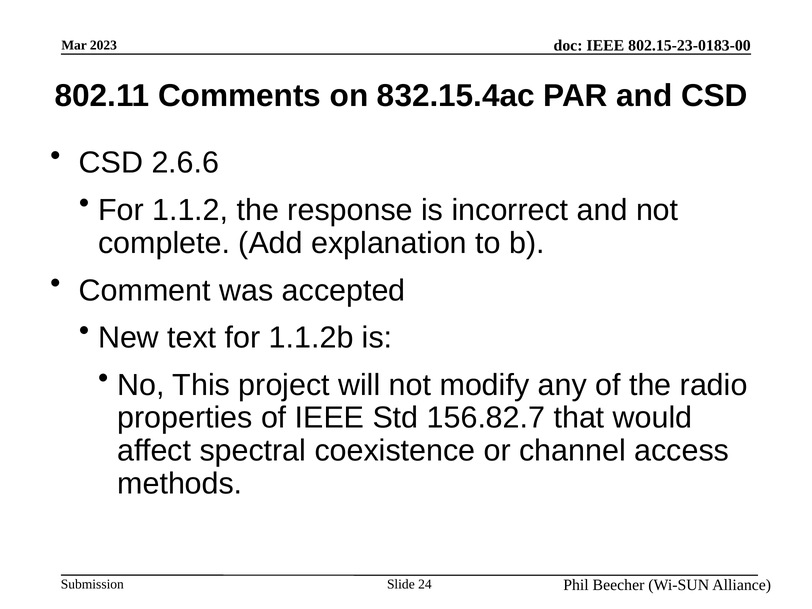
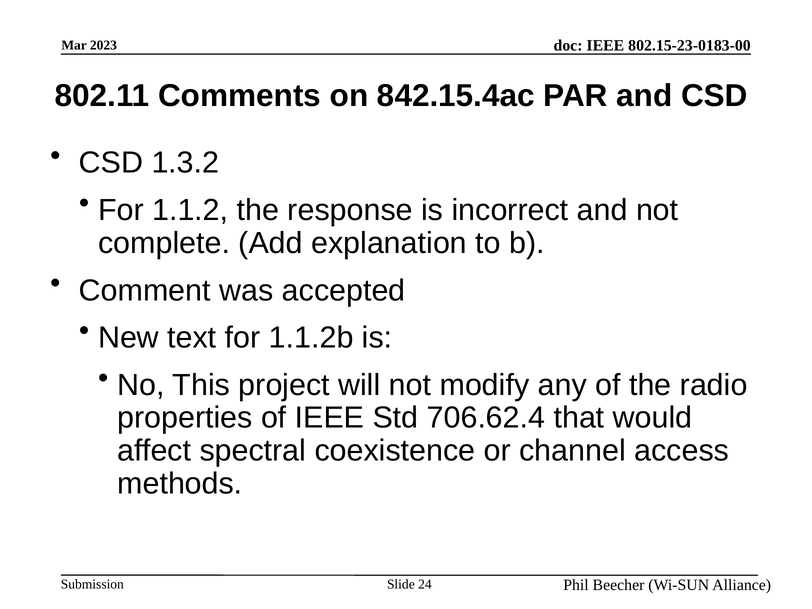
832.15.4ac: 832.15.4ac -> 842.15.4ac (456, 96)
2.6.6: 2.6.6 -> 1.3.2 (185, 163)
156.82.7: 156.82.7 -> 706.62.4 (486, 418)
